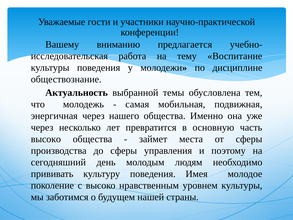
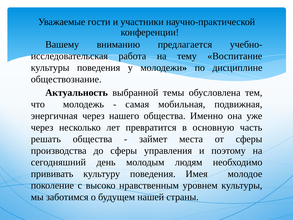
высоко: высоко -> решать (46, 139)
